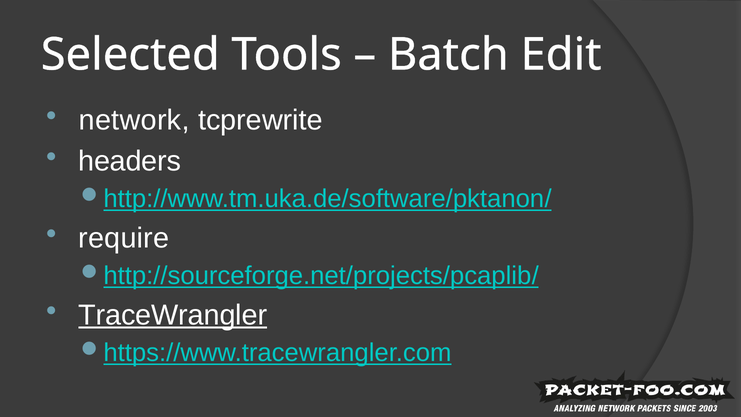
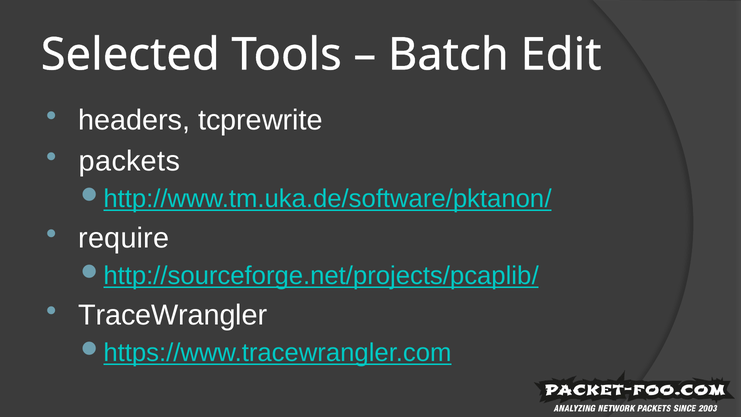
network: network -> headers (134, 120)
headers: headers -> packets (129, 161)
TraceWrangler underline: present -> none (173, 315)
